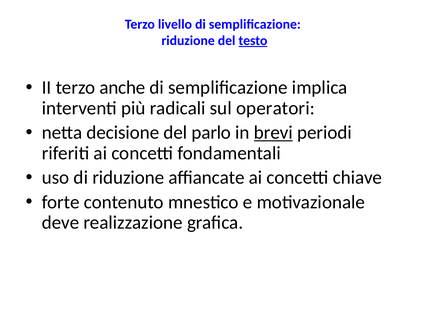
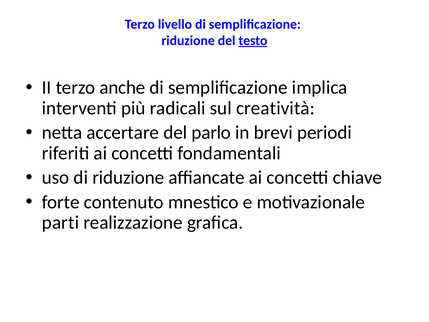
operatori: operatori -> creatività (276, 108)
decisione: decisione -> accertare (123, 132)
brevi underline: present -> none (273, 132)
deve: deve -> parti (60, 222)
